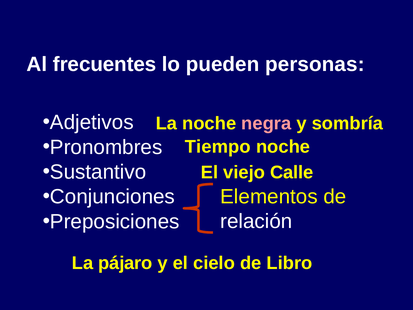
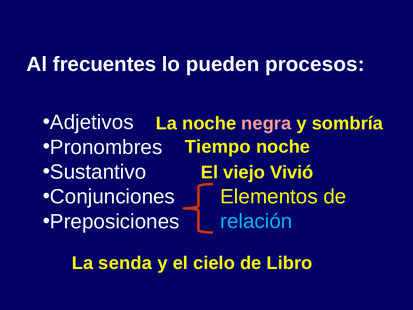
personas: personas -> procesos (315, 64)
Calle: Calle -> Vivió (292, 172)
relación colour: white -> light blue (256, 221)
pájaro: pájaro -> senda (125, 263)
